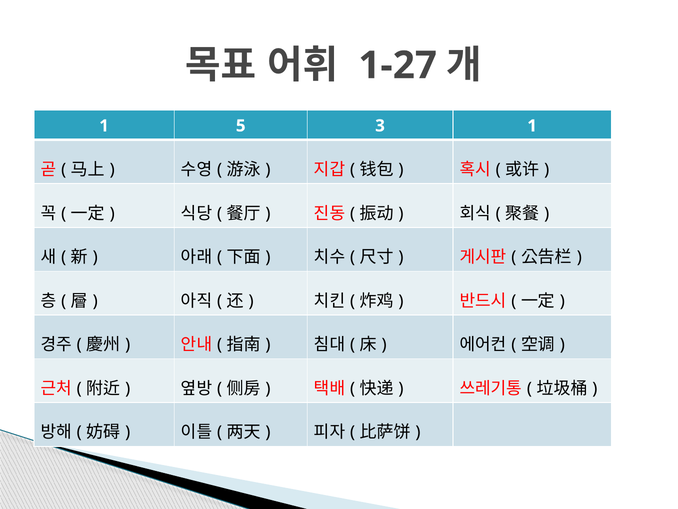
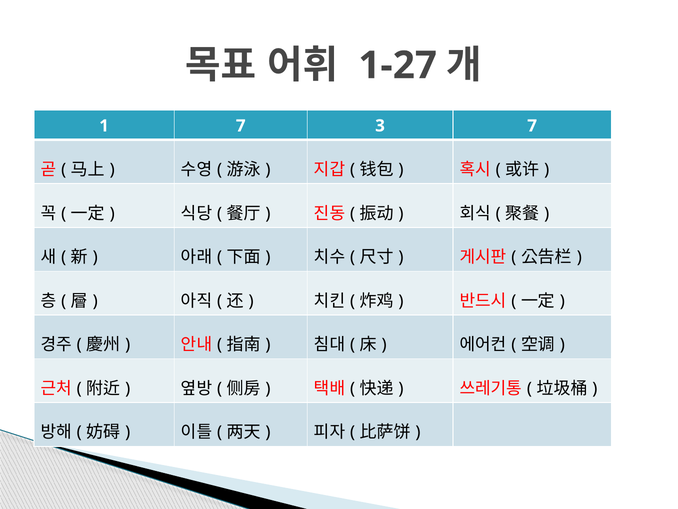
1 5: 5 -> 7 (241, 126)
3 1: 1 -> 7 (532, 126)
